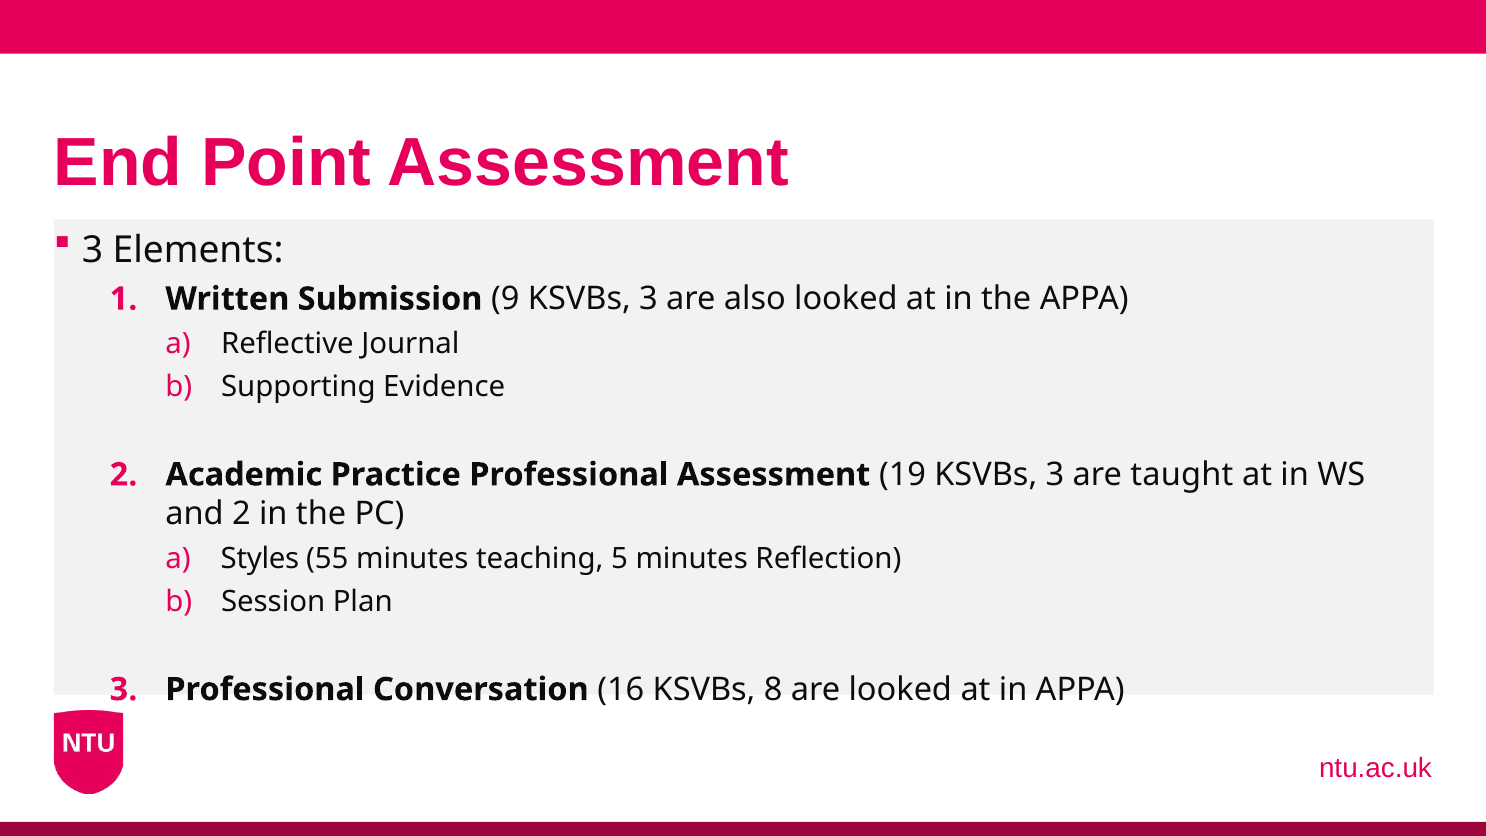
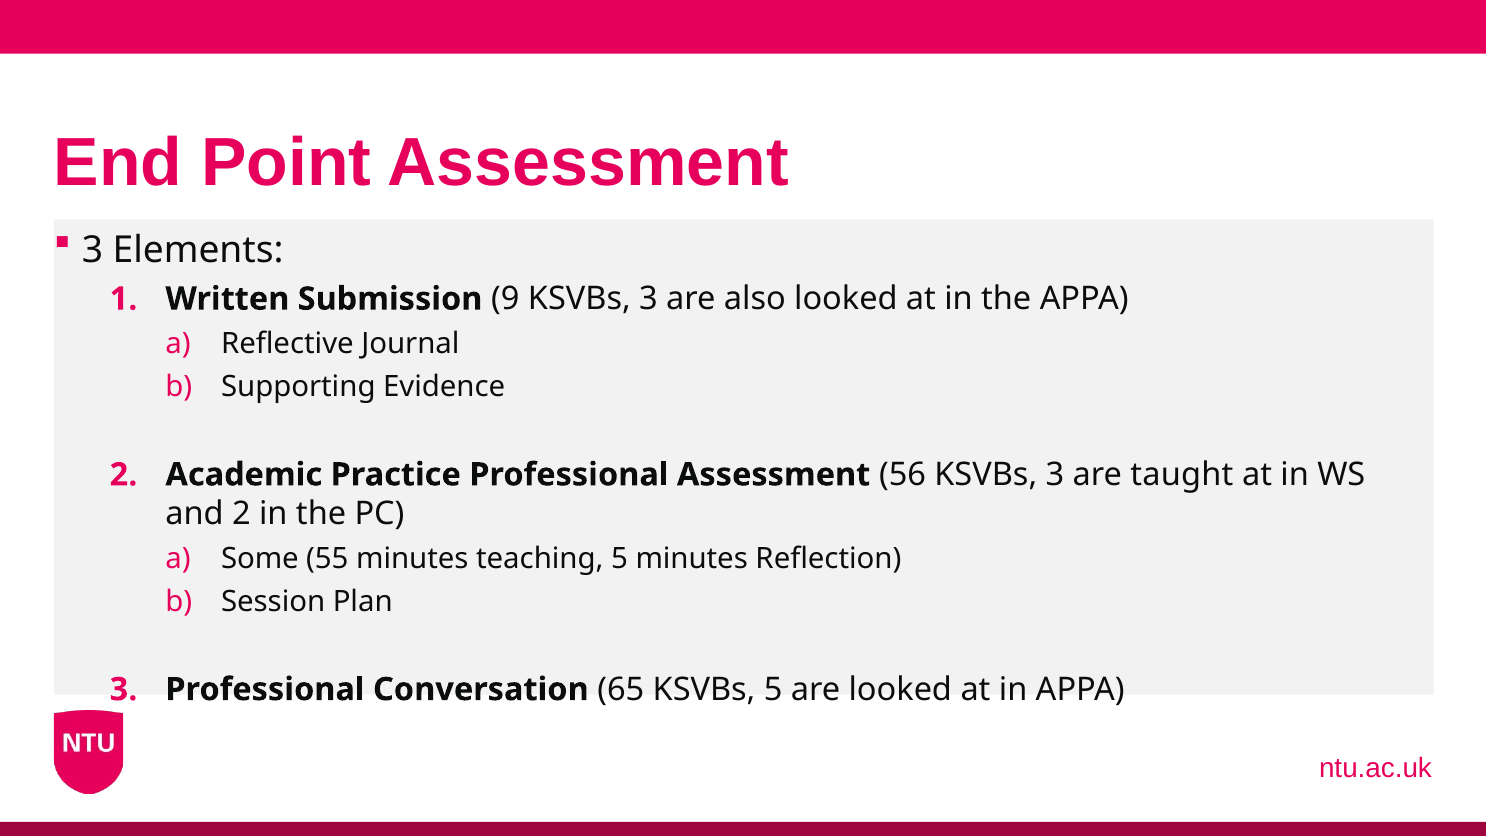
19: 19 -> 56 (902, 475)
Styles: Styles -> Some (260, 558)
16: 16 -> 65 (621, 689)
KSVBs 8: 8 -> 5 (773, 689)
